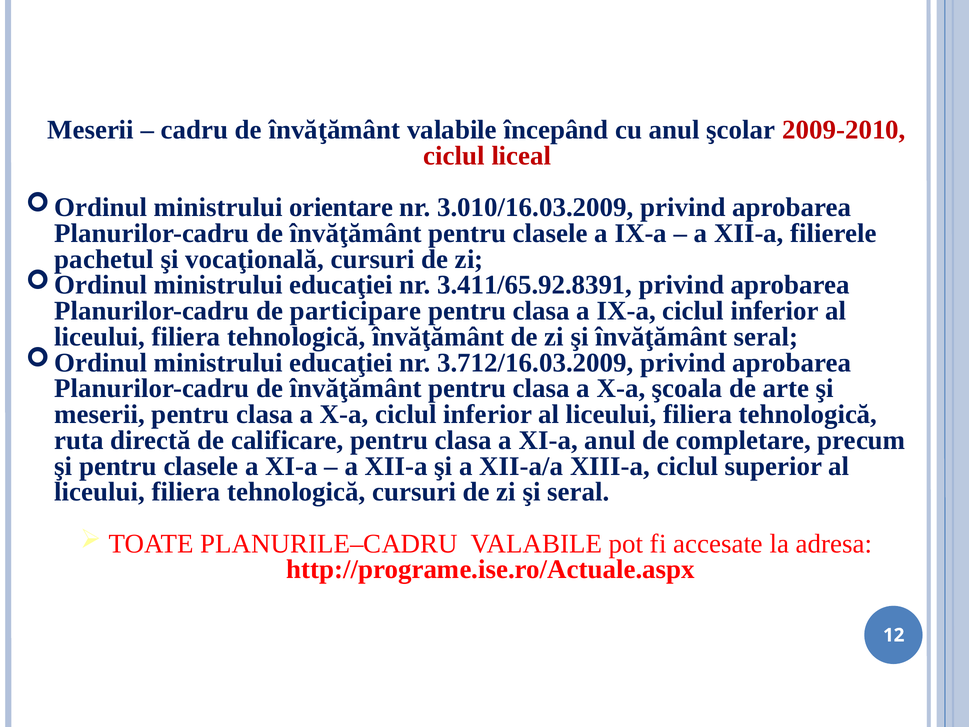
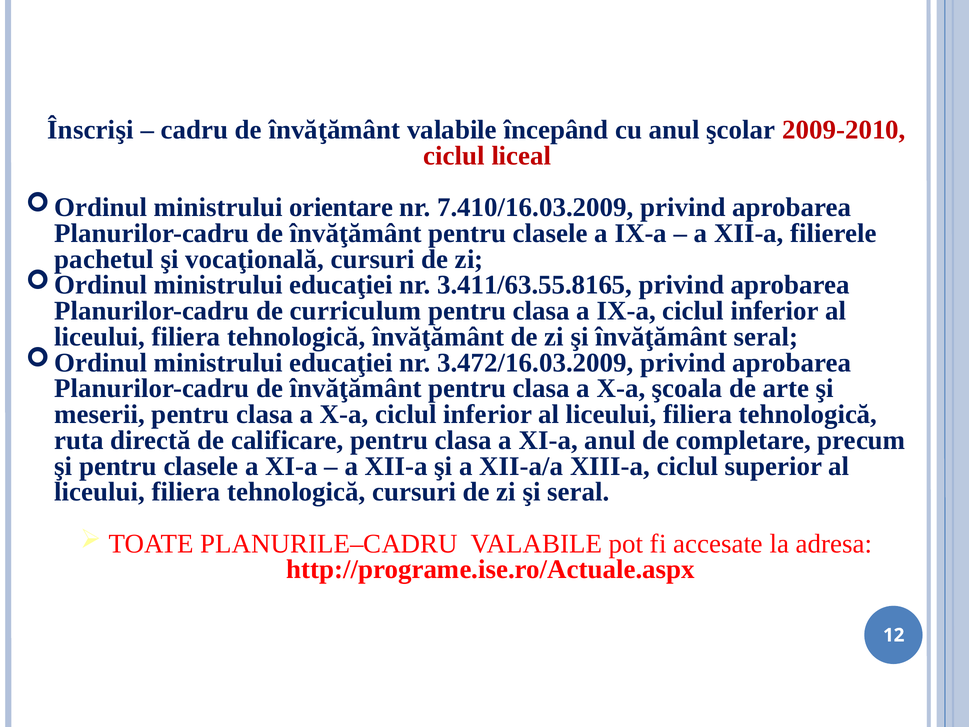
Meserii: Meserii -> Înscrişi (91, 130)
3.010/16.03.2009: 3.010/16.03.2009 -> 7.410/16.03.2009 (535, 207)
3.411/65.92.8391: 3.411/65.92.8391 -> 3.411/63.55.8165 (535, 285)
participare: participare -> curriculum (356, 311)
3.712/16.03.2009: 3.712/16.03.2009 -> 3.472/16.03.2009 (535, 362)
